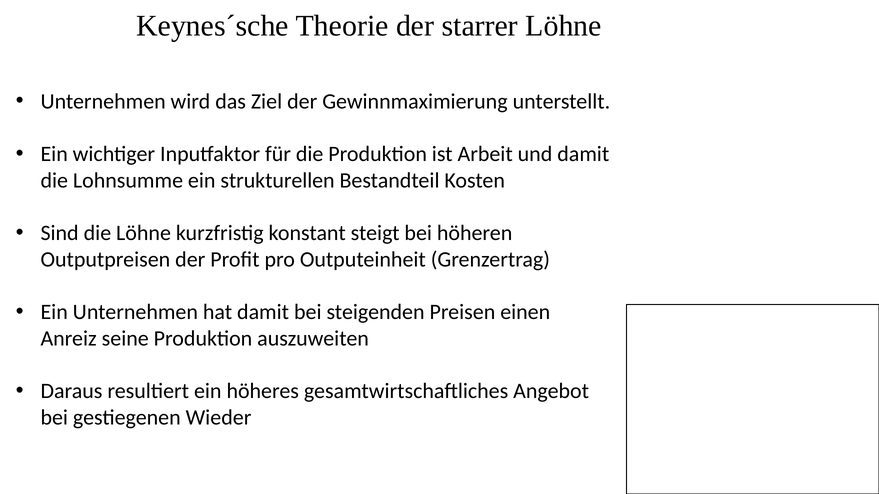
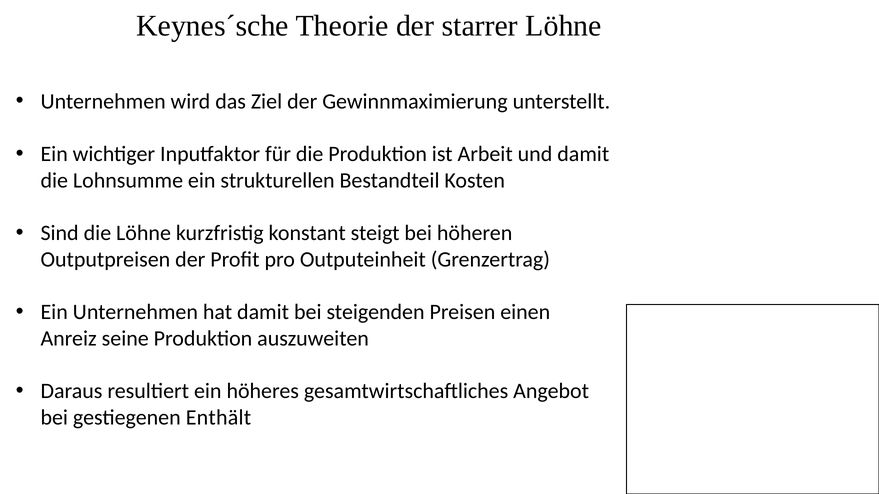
Wieder: Wieder -> Enthält (218, 418)
